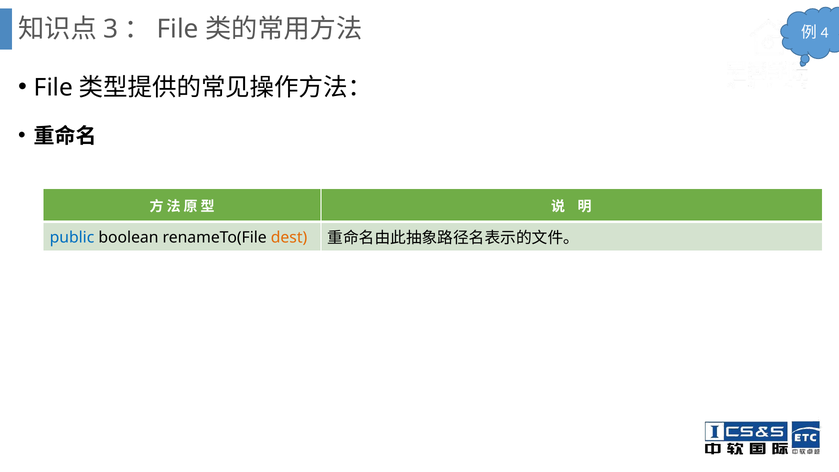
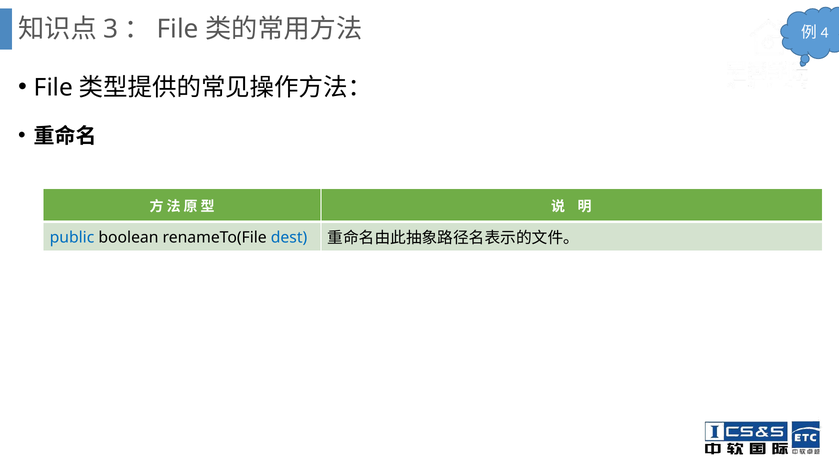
dest colour: orange -> blue (289, 237)
